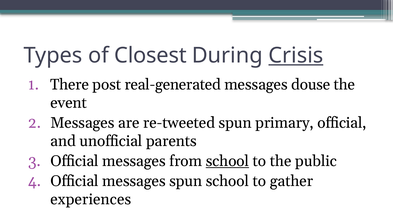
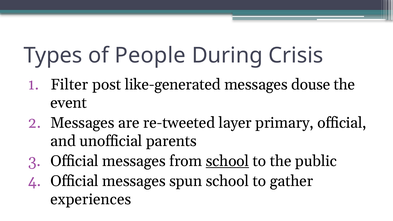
Closest: Closest -> People (150, 56)
Crisis underline: present -> none (296, 56)
There: There -> Filter (69, 85)
real-generated: real-generated -> like-generated (173, 85)
re-tweeted spun: spun -> layer (235, 123)
